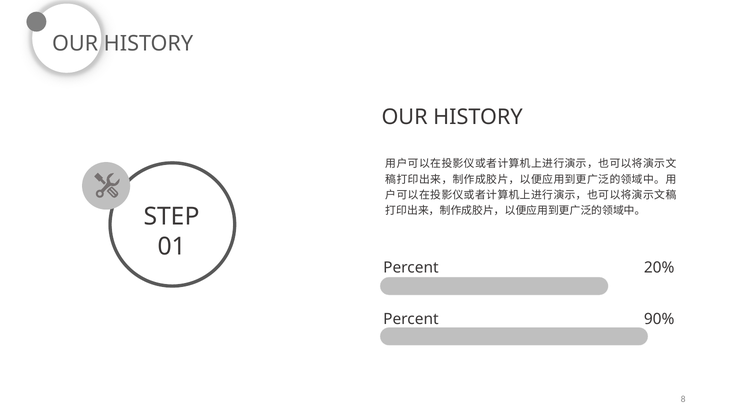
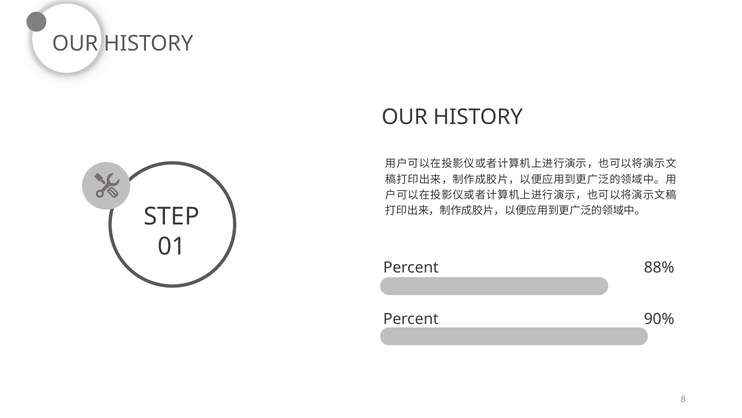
20%: 20% -> 88% (659, 267)
